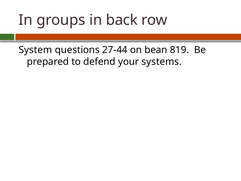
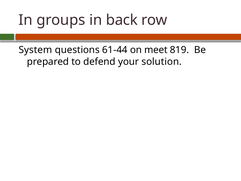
27-44: 27-44 -> 61-44 (115, 50)
bean: bean -> meet (156, 50)
systems: systems -> solution (162, 62)
